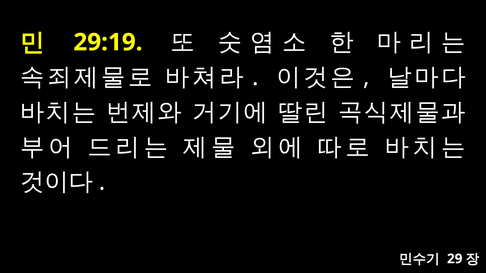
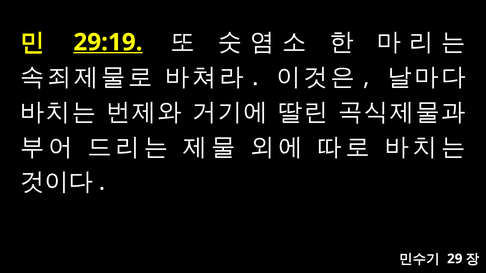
29:19 underline: none -> present (108, 42)
